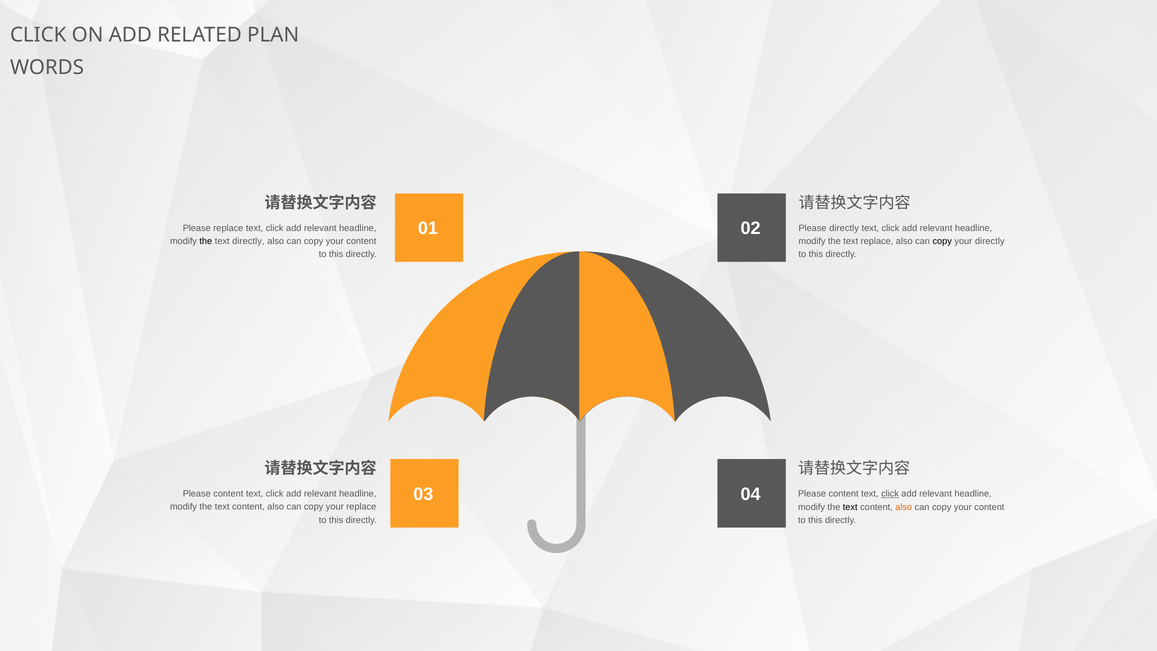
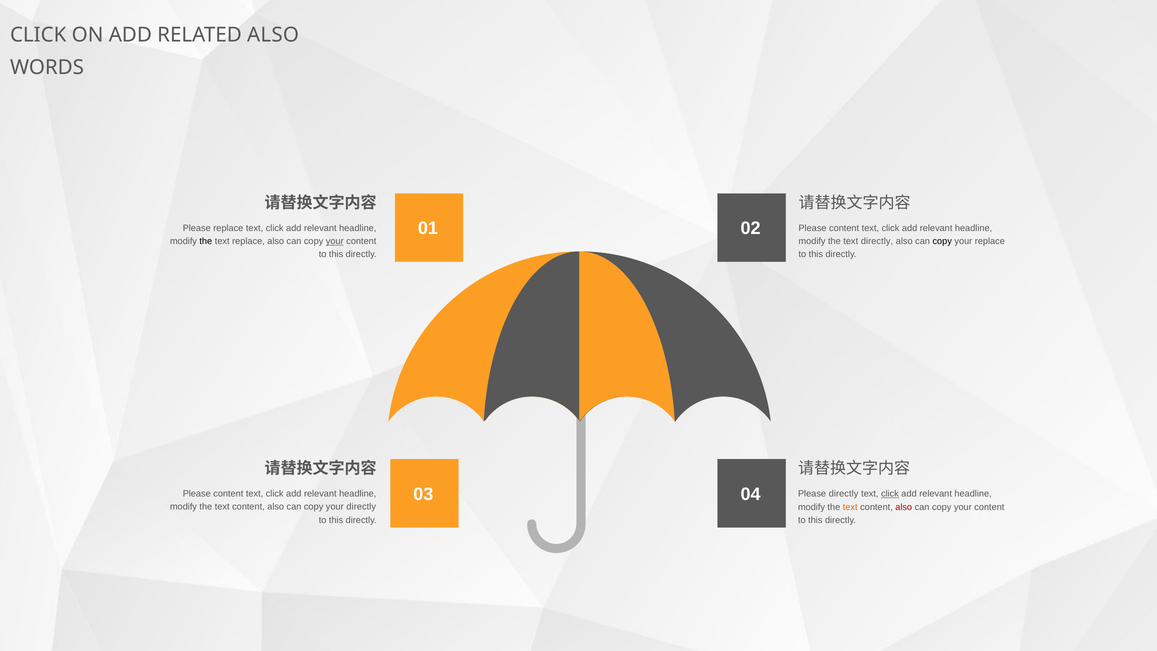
RELATED PLAN: PLAN -> ALSO (273, 35)
directly: directly -> content (844, 228)
text directly: directly -> replace (248, 241)
your underline: none -> present (335, 241)
text replace: replace -> directly (877, 241)
your directly: directly -> replace (990, 241)
content: content -> directly (844, 494)
your replace: replace -> directly (361, 507)
text colour: black -> orange (850, 507)
also colour: orange -> red (904, 507)
